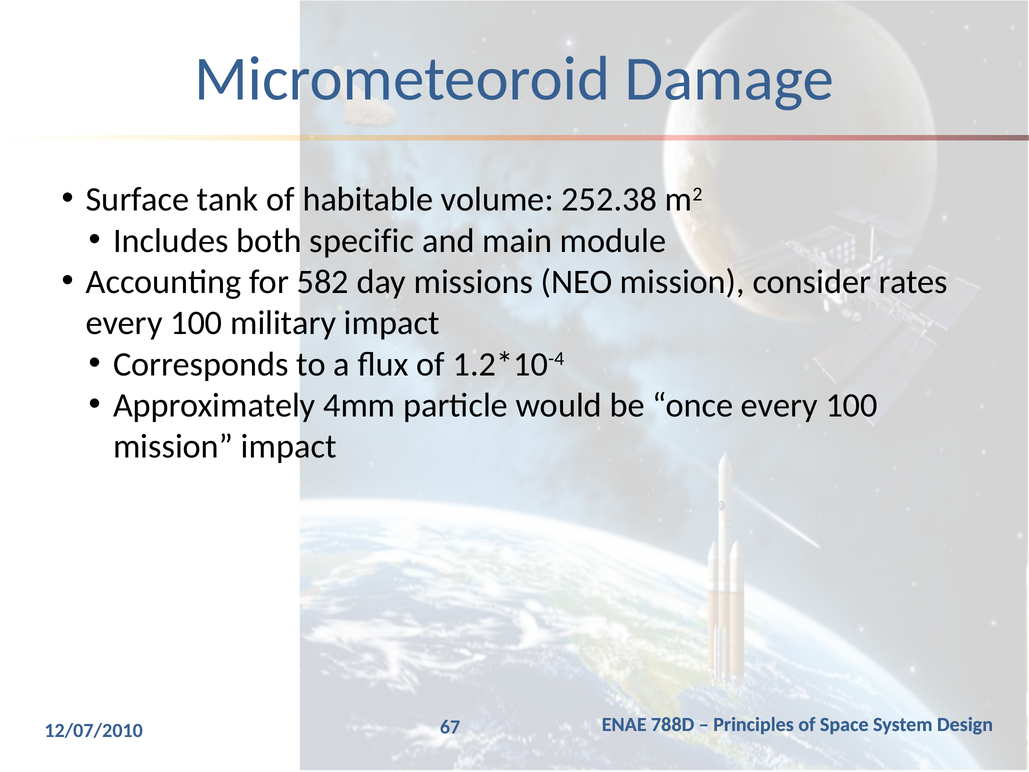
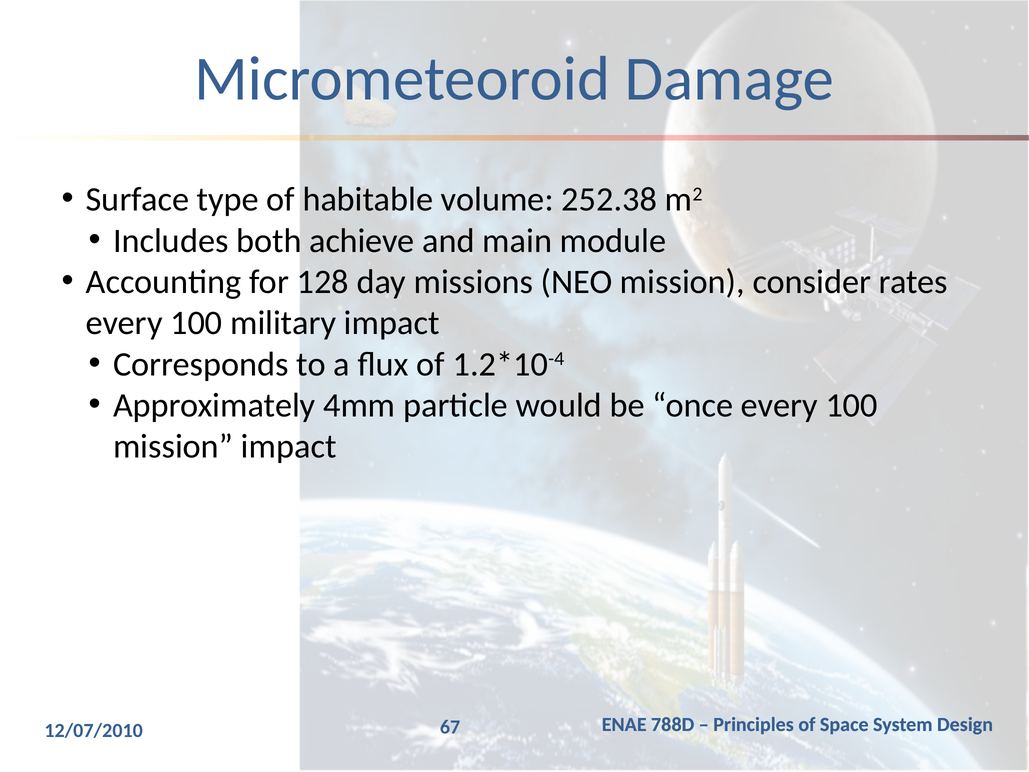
tank: tank -> type (228, 200)
specific: specific -> achieve (362, 241)
582: 582 -> 128 (323, 282)
